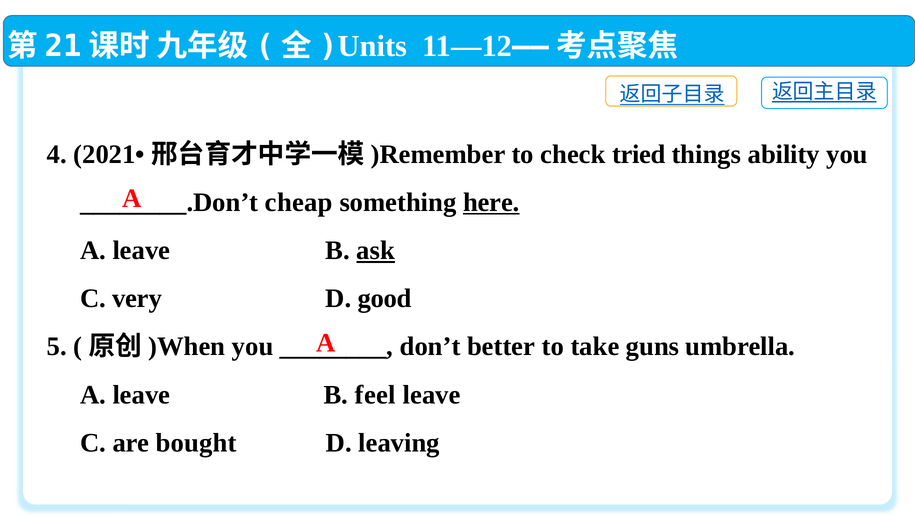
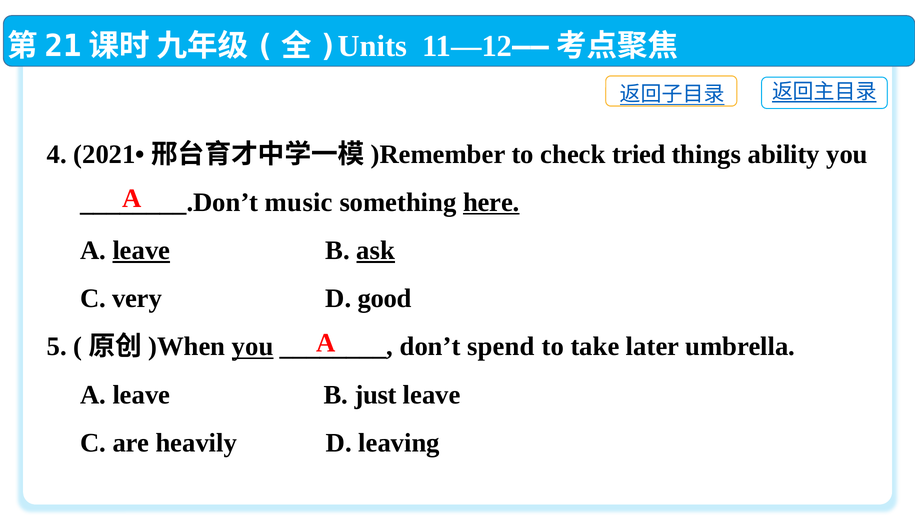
cheap: cheap -> music (299, 202)
leave underline: none -> present (141, 250)
you underline: none -> present (253, 346)
better: better -> spend (501, 346)
guns: guns -> later (653, 346)
feel: feel -> just (376, 395)
bought: bought -> heavily (196, 443)
